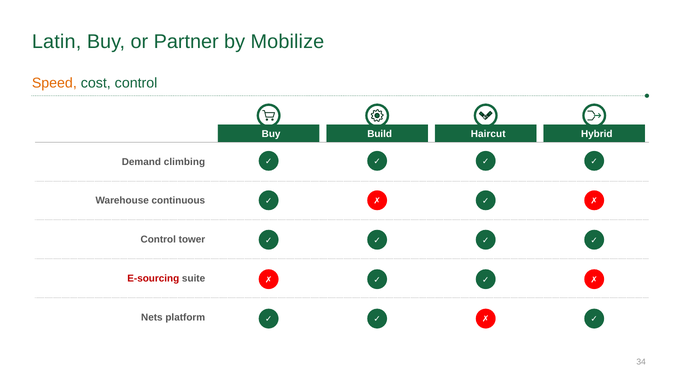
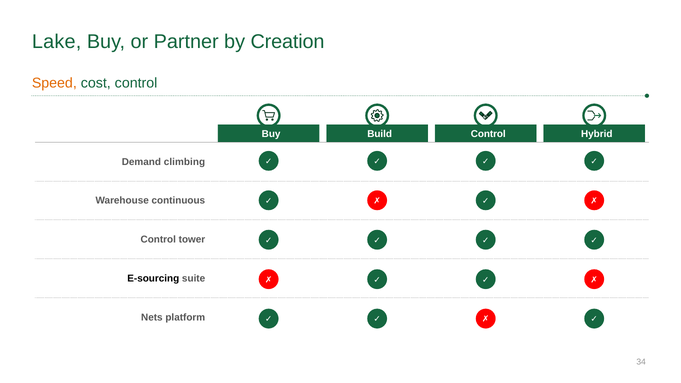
Latin: Latin -> Lake (57, 42)
Mobilize: Mobilize -> Creation (288, 42)
Build Haircut: Haircut -> Control (488, 134)
E-sourcing colour: red -> black (153, 278)
